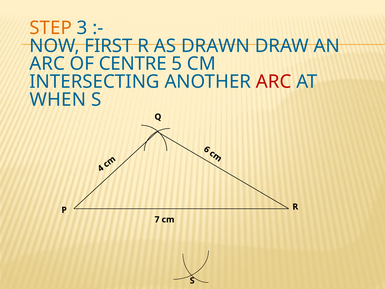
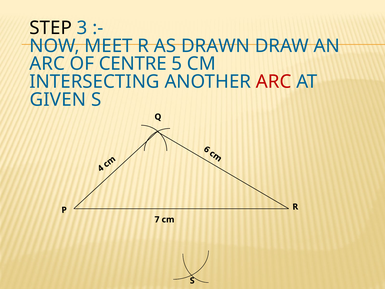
STEP colour: orange -> black (51, 28)
FIRST: FIRST -> MEET (109, 46)
WHEN: WHEN -> GIVEN (58, 100)
